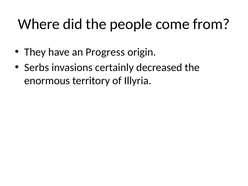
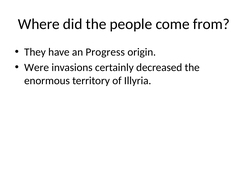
Serbs: Serbs -> Were (37, 67)
